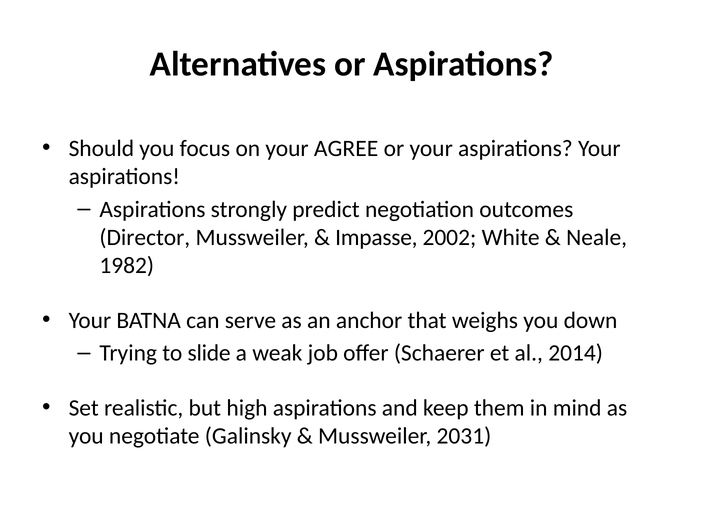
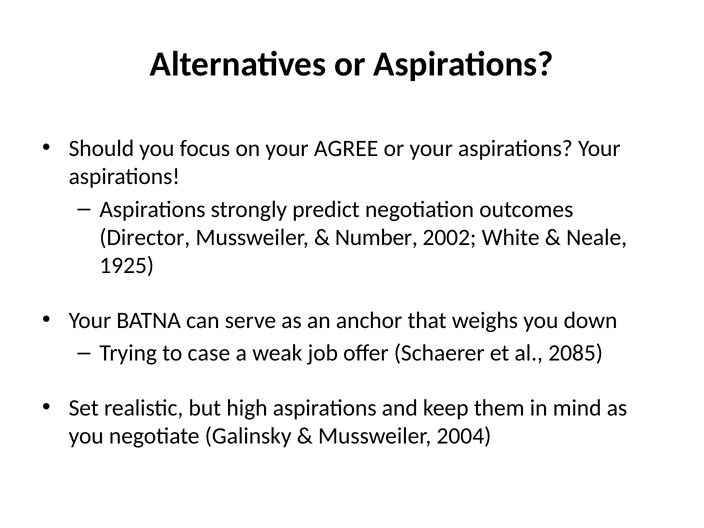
Impasse: Impasse -> Number (376, 237)
1982: 1982 -> 1925 (127, 266)
slide: slide -> case (209, 353)
2014: 2014 -> 2085 (576, 353)
2031: 2031 -> 2004 (464, 436)
